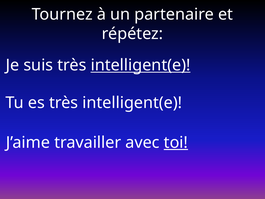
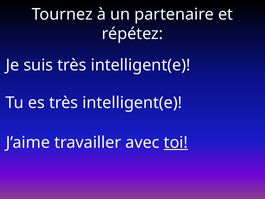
intelligent(e underline: present -> none (141, 65)
